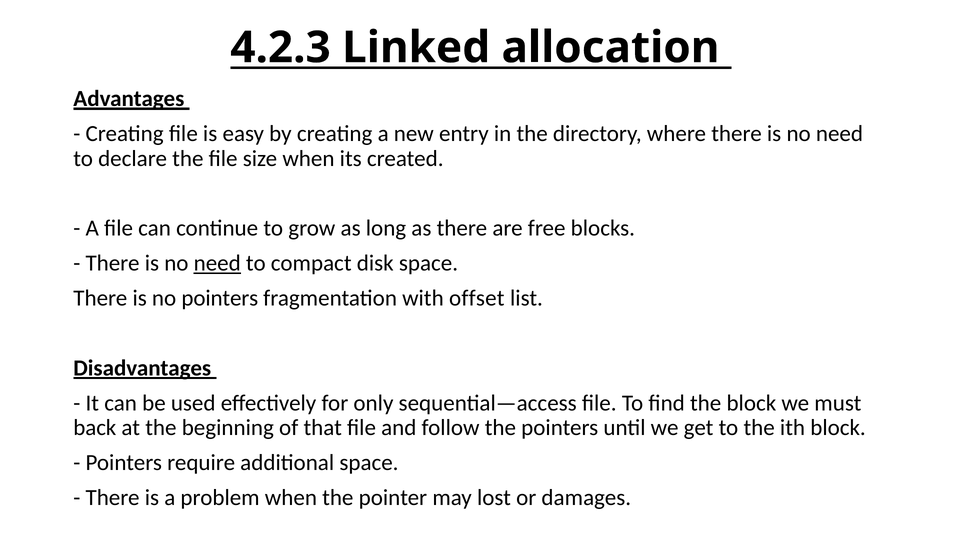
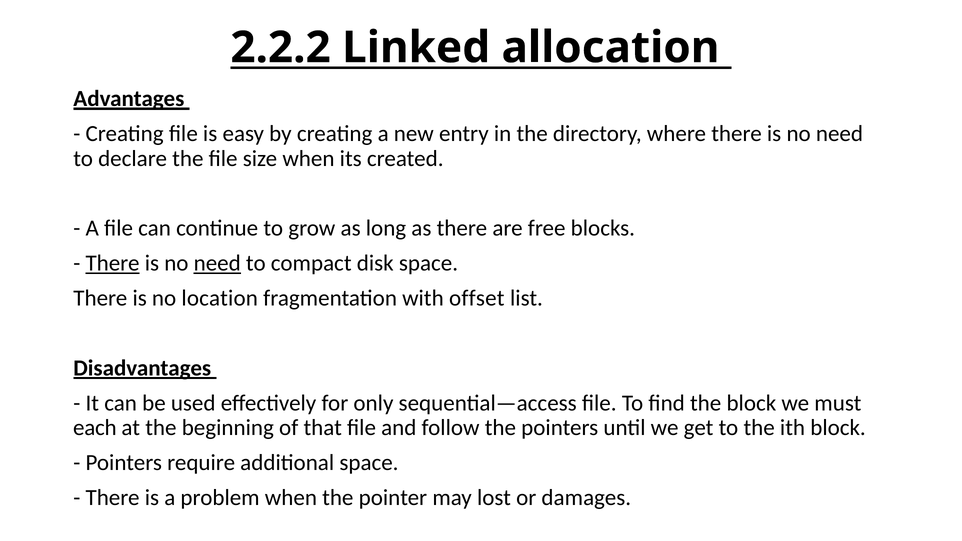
4.2.3: 4.2.3 -> 2.2.2 (281, 48)
There underline: none -> present (113, 263)
no pointers: pointers -> location (220, 298)
back: back -> each (95, 428)
